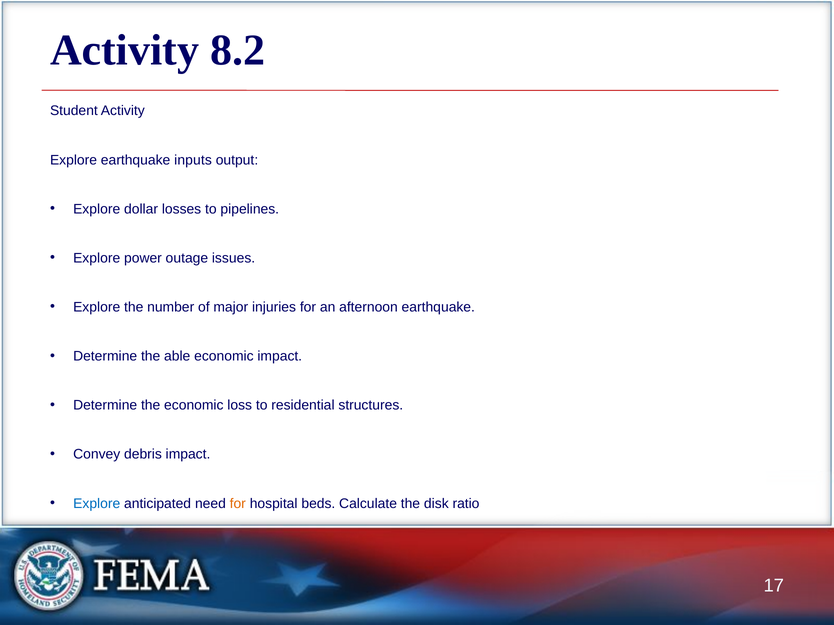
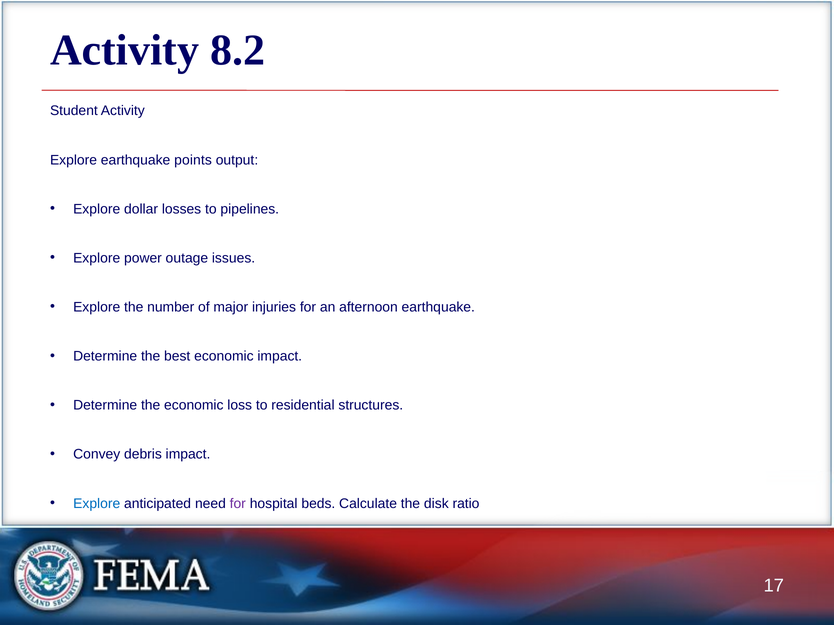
inputs: inputs -> points (193, 160)
able: able -> best (177, 357)
for colour: orange -> purple (238, 504)
